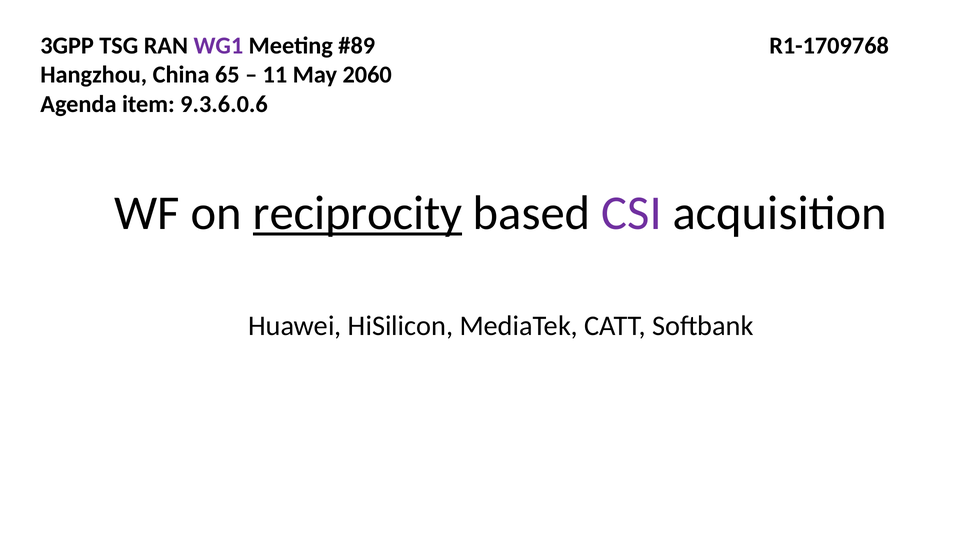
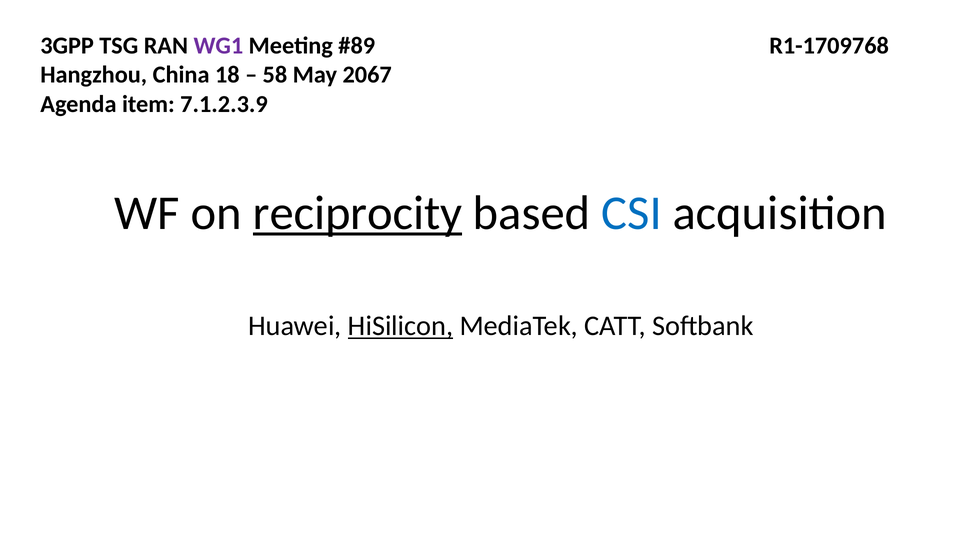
65: 65 -> 18 (227, 75)
11: 11 -> 58 (275, 75)
2060: 2060 -> 2067 (367, 75)
9.3.6.0.6: 9.3.6.0.6 -> 7.1.2.3.9 (224, 104)
CSI colour: purple -> blue (632, 213)
HiSilicon underline: none -> present (401, 326)
